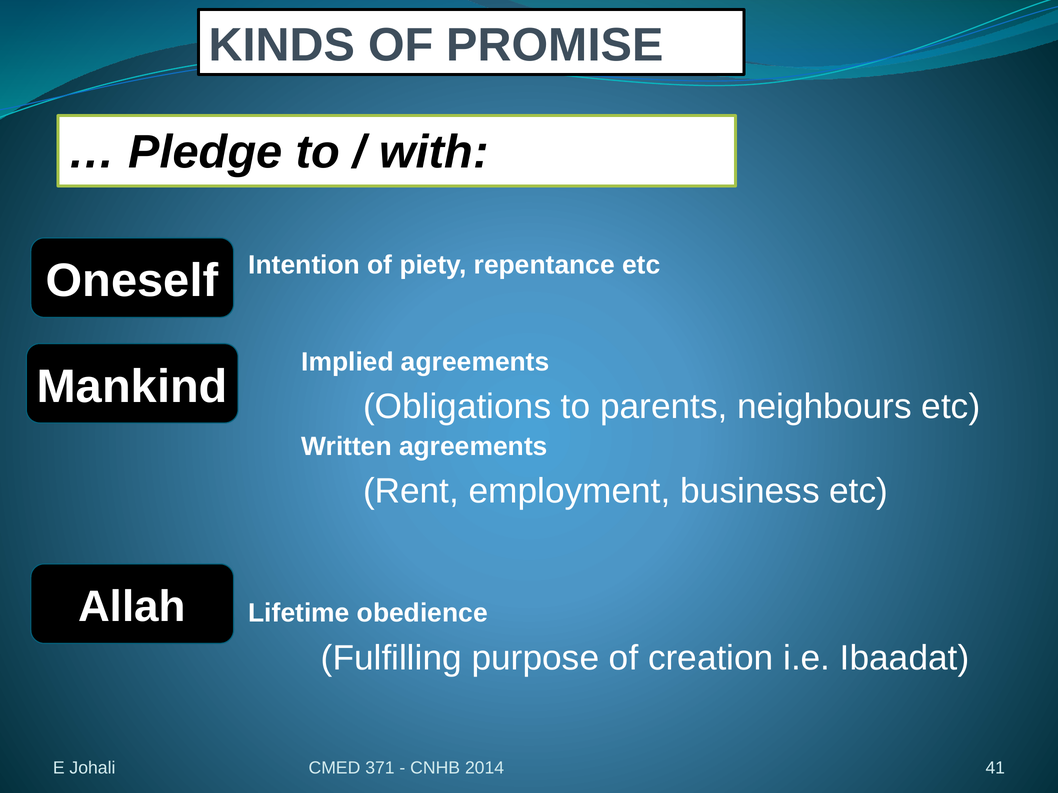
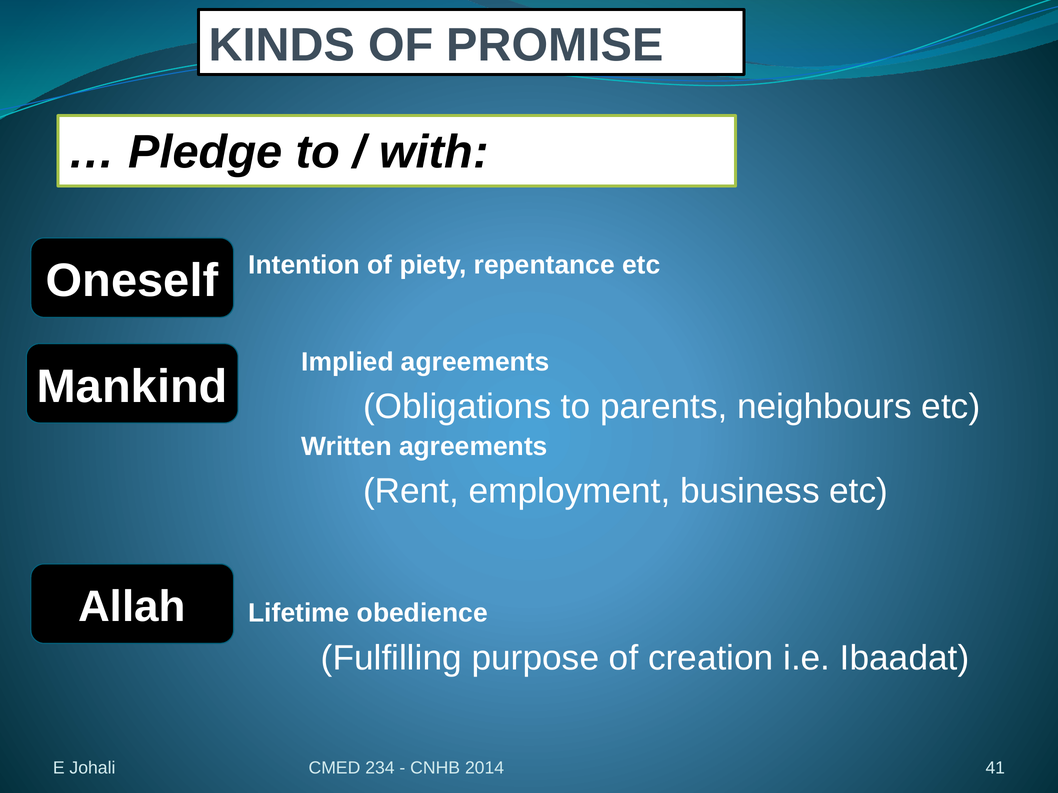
371: 371 -> 234 (380, 768)
